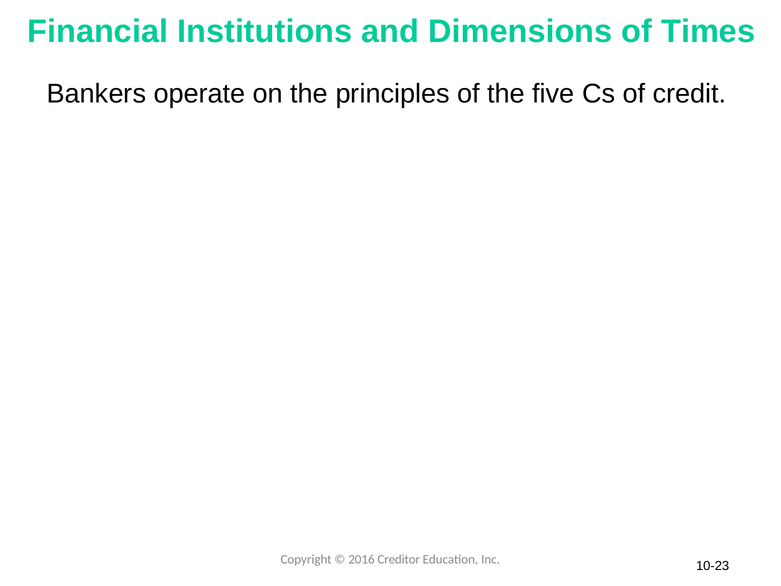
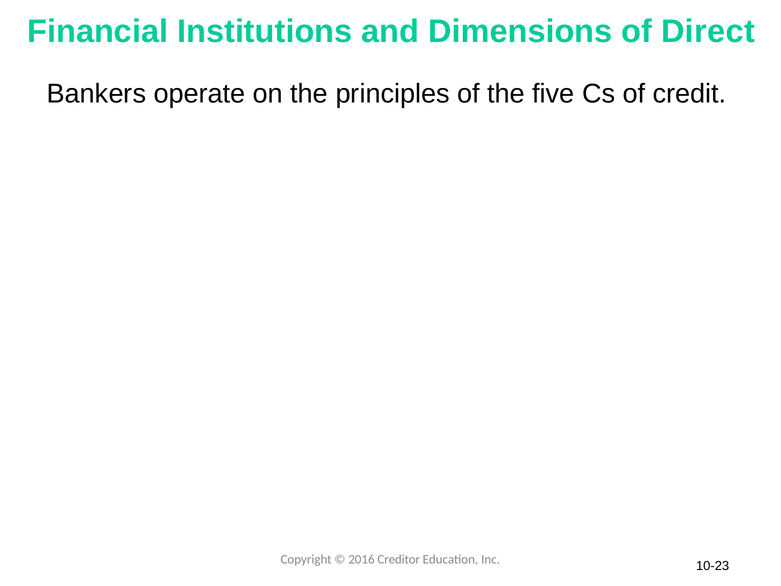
Times: Times -> Direct (708, 32)
